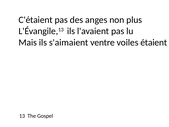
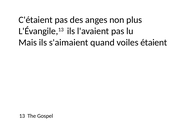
ventre: ventre -> quand (102, 42)
